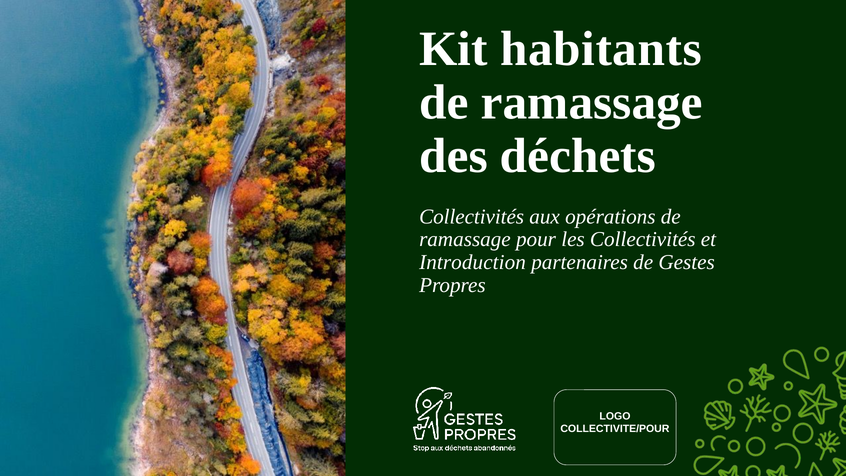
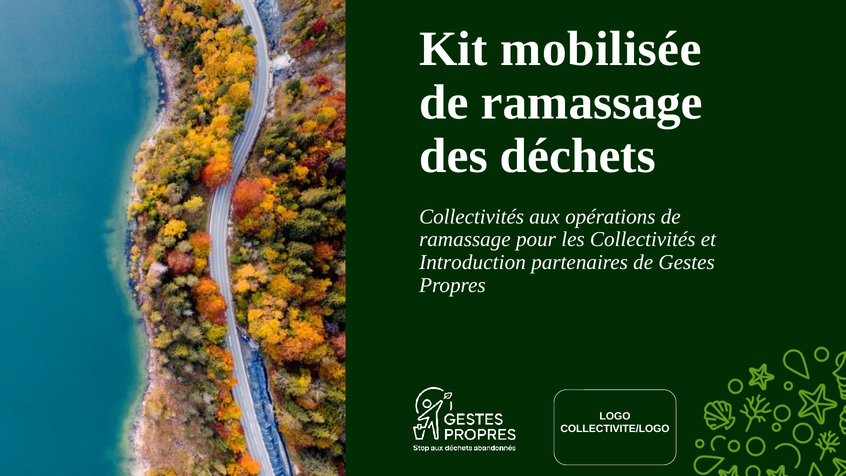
habitants: habitants -> mobilisée (601, 49)
COLLECTIVITE/POUR: COLLECTIVITE/POUR -> COLLECTIVITE/LOGO (615, 429)
